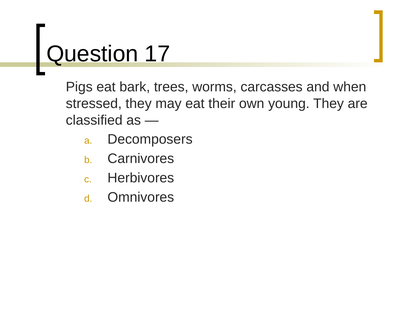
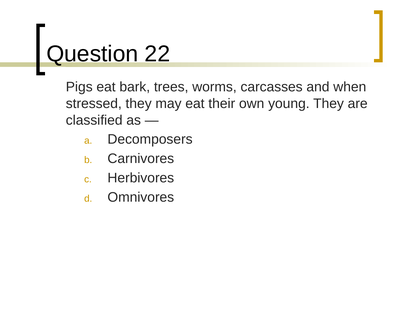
17: 17 -> 22 (157, 54)
